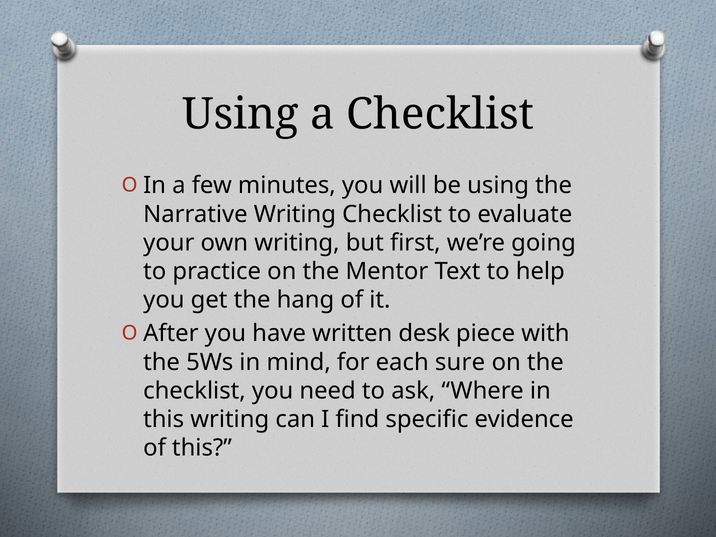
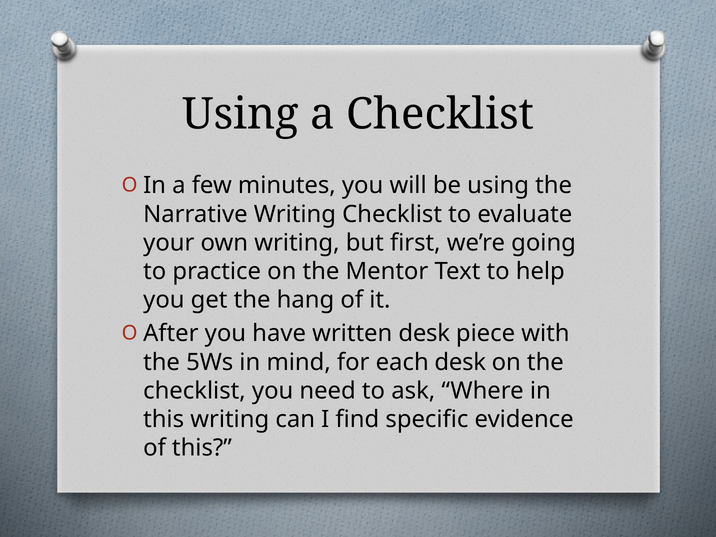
each sure: sure -> desk (460, 362)
